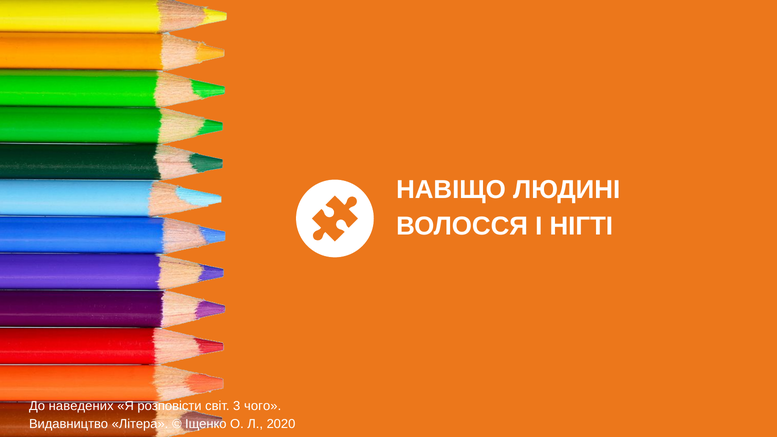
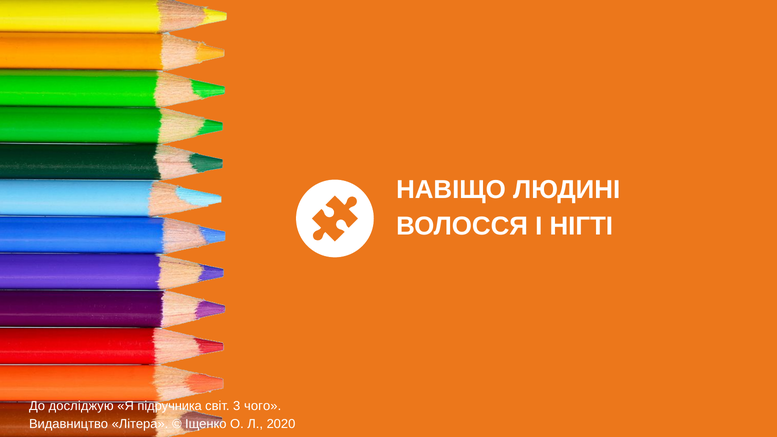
наведених: наведених -> досліджую (81, 406)
розповісти: розповісти -> підручника (170, 406)
